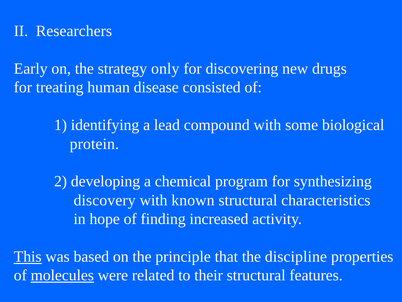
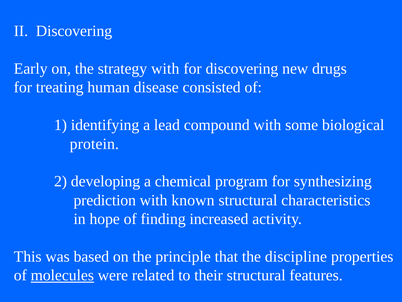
II Researchers: Researchers -> Discovering (74, 31)
strategy only: only -> with (165, 69)
discovery: discovery -> prediction (105, 200)
This underline: present -> none (28, 256)
